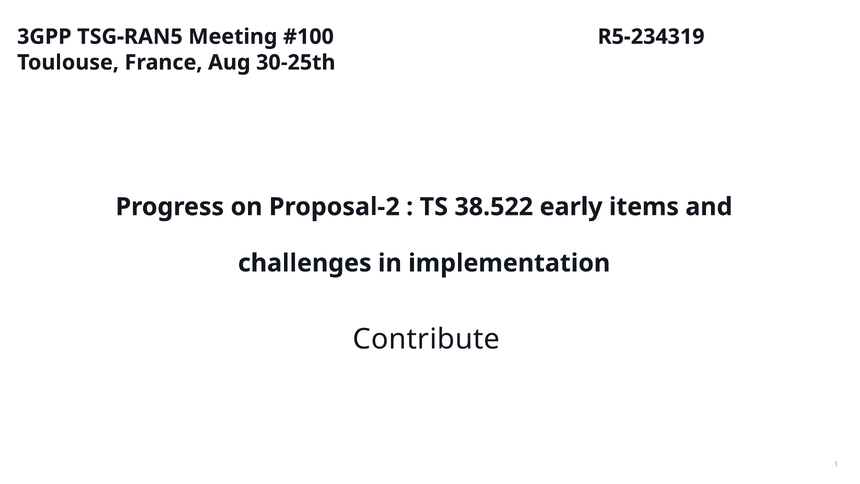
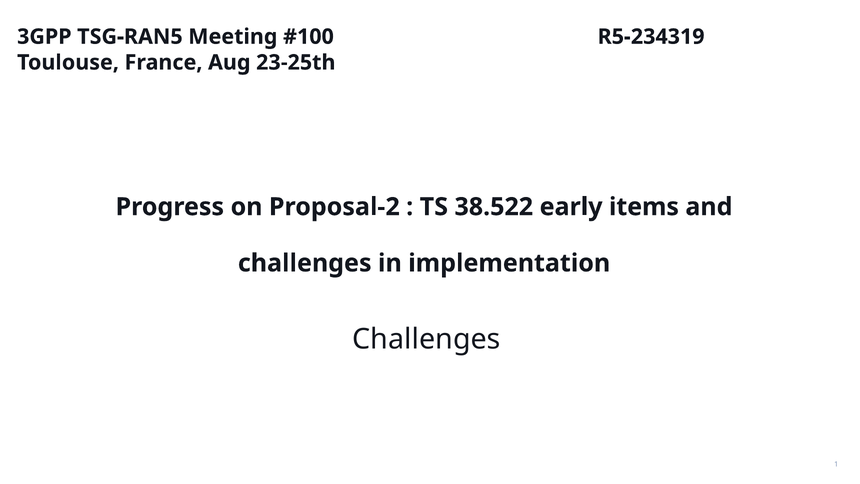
30-25th: 30-25th -> 23-25th (296, 62)
Contribute: Contribute -> Challenges (426, 339)
